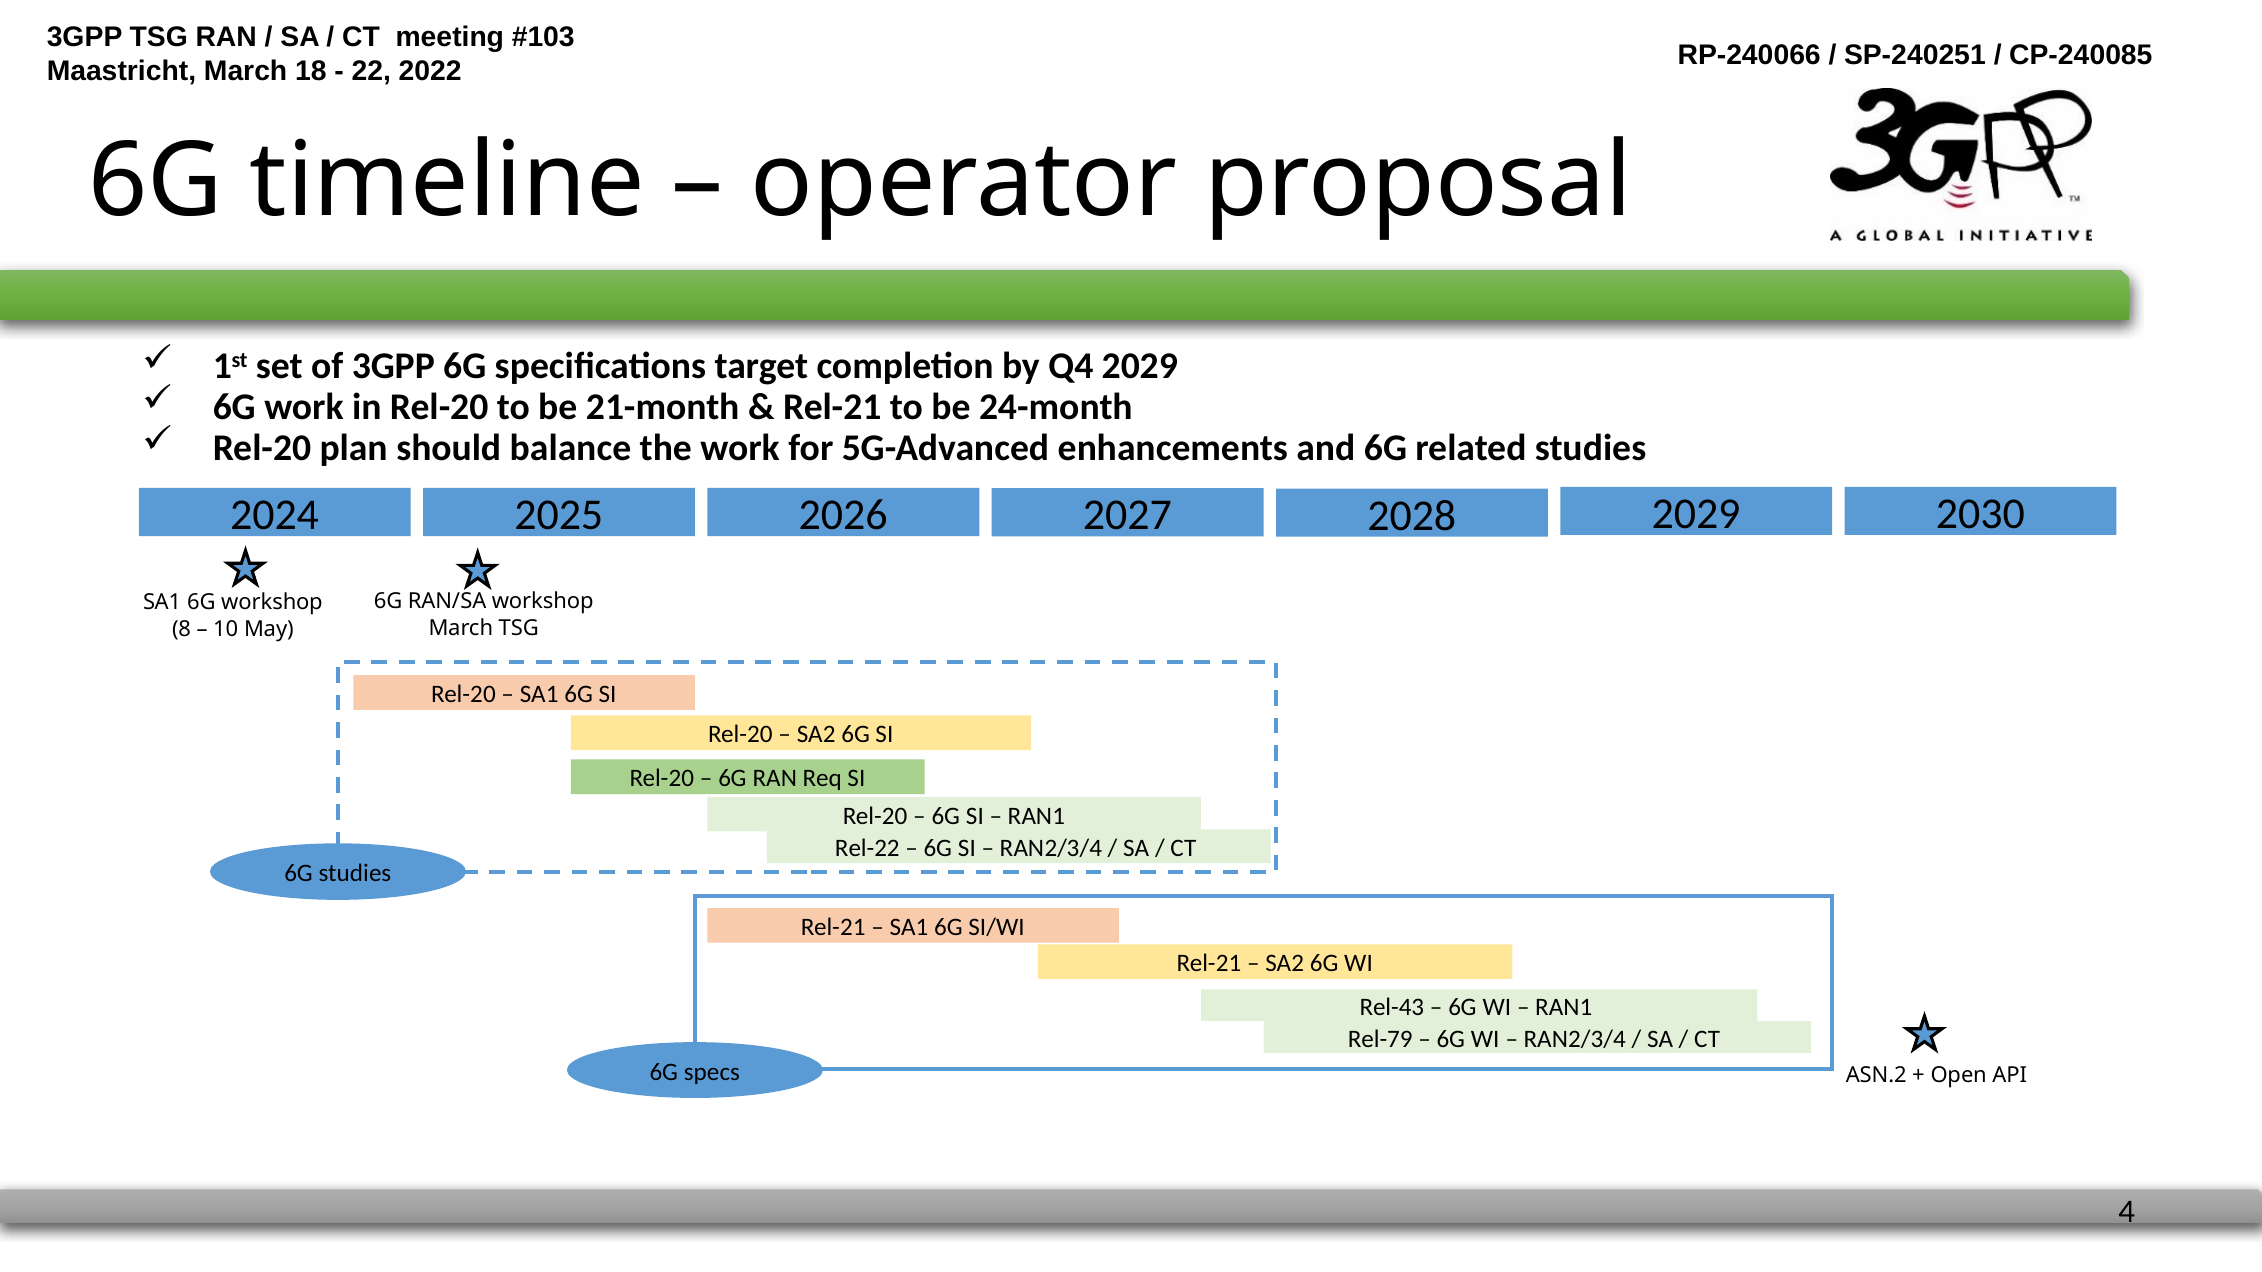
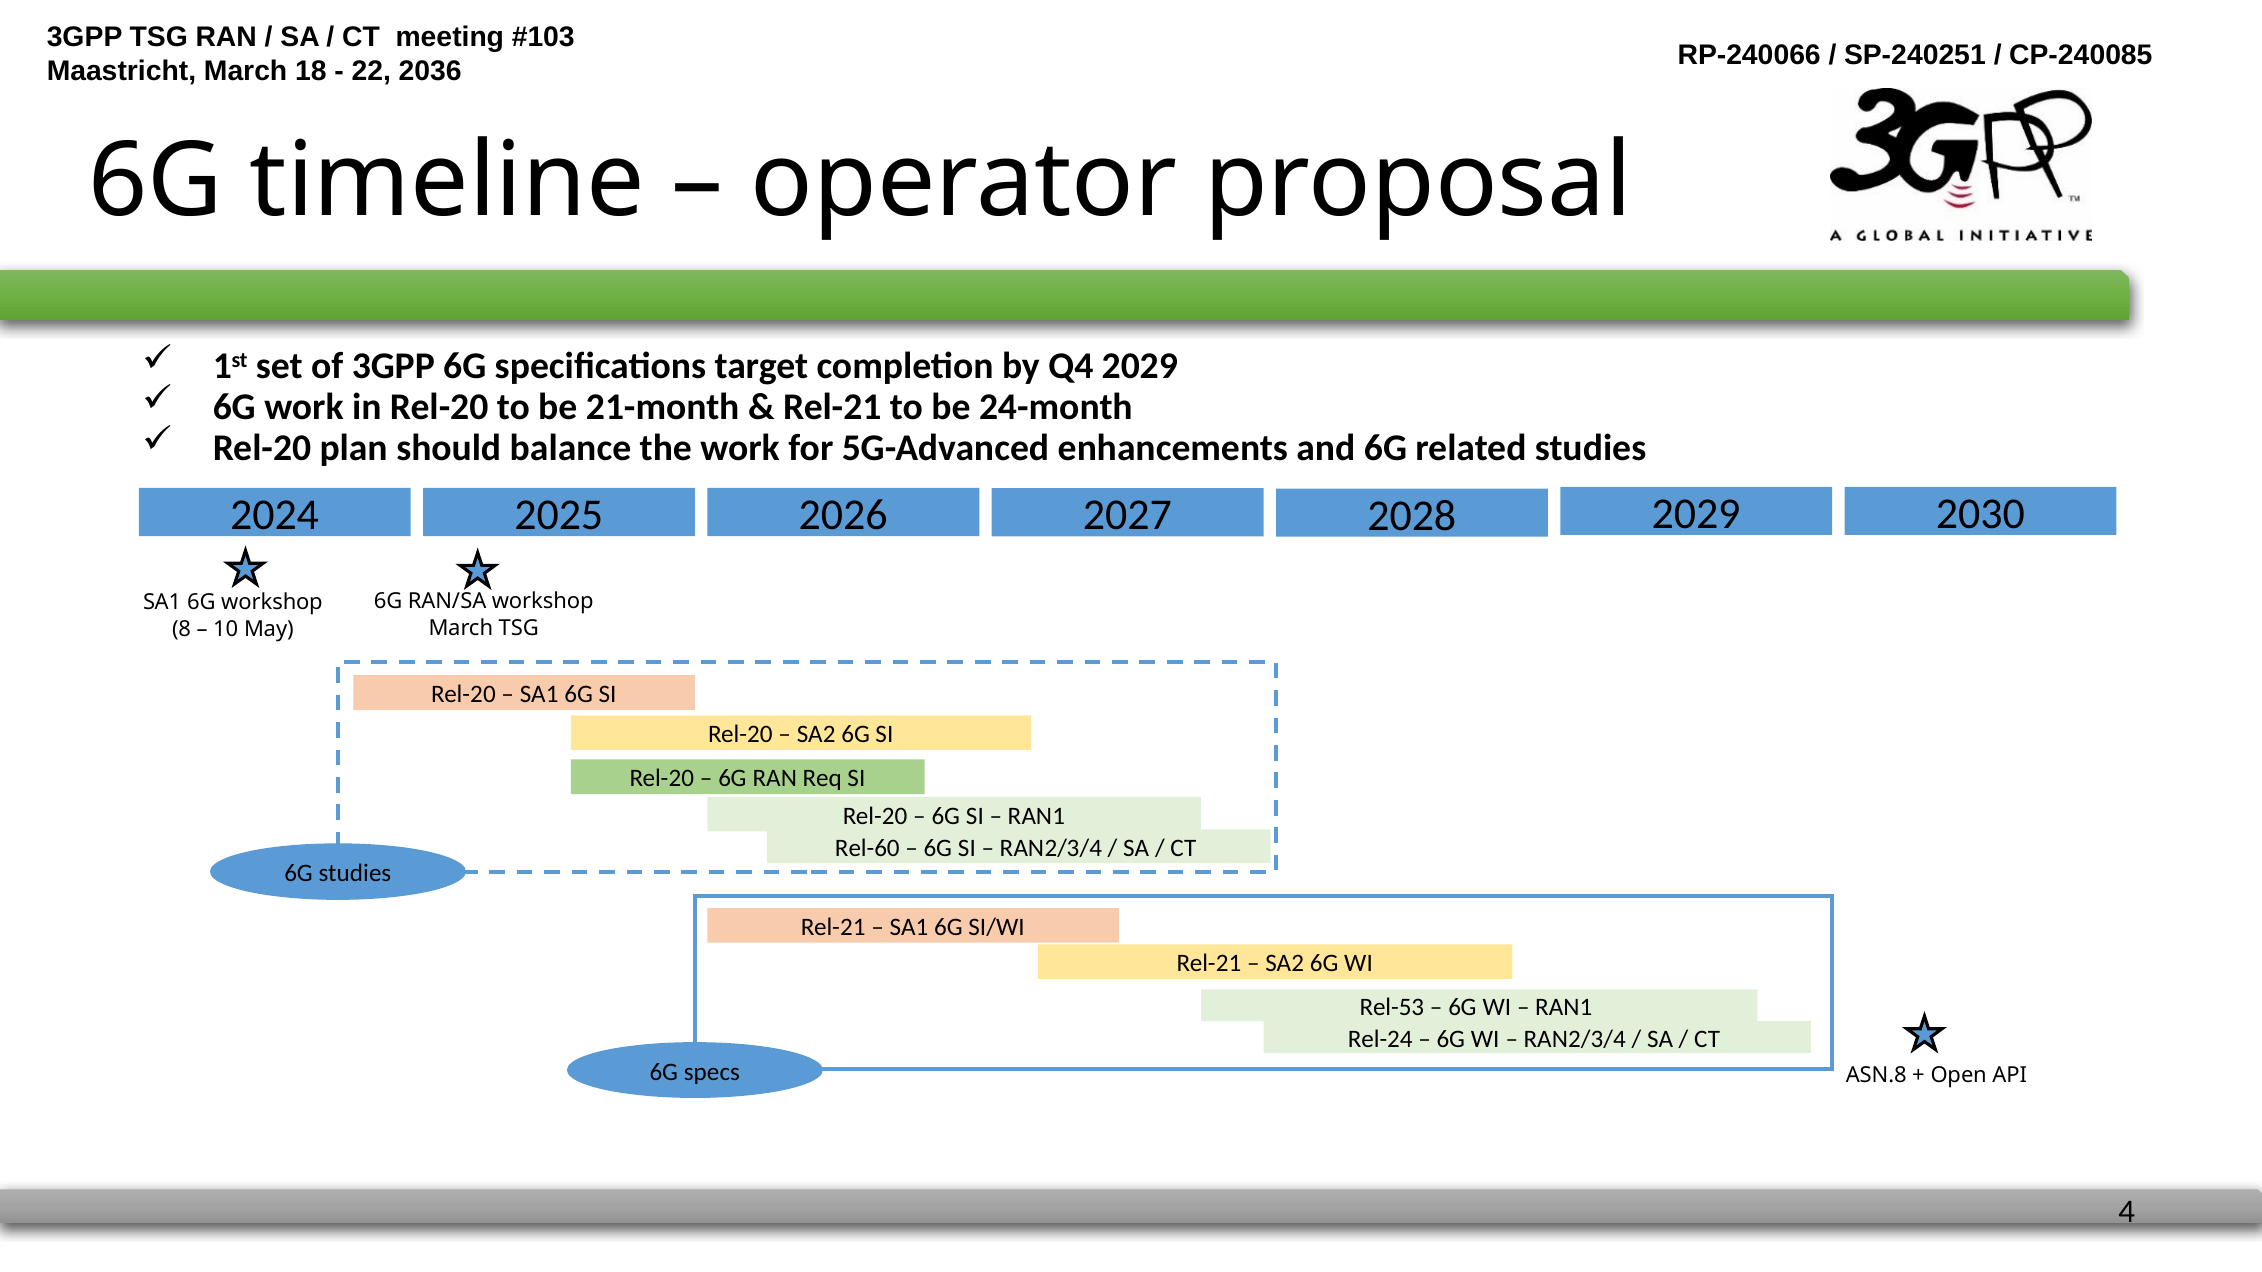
2022: 2022 -> 2036 (430, 71)
Rel-22: Rel-22 -> Rel-60 (867, 848)
Rel-43: Rel-43 -> Rel-53 (1392, 1007)
Rel-79: Rel-79 -> Rel-24 (1380, 1039)
ASN.2: ASN.2 -> ASN.8 (1876, 1075)
